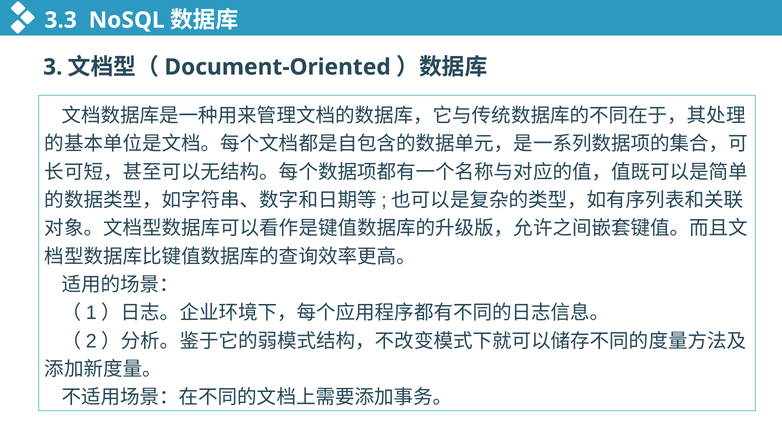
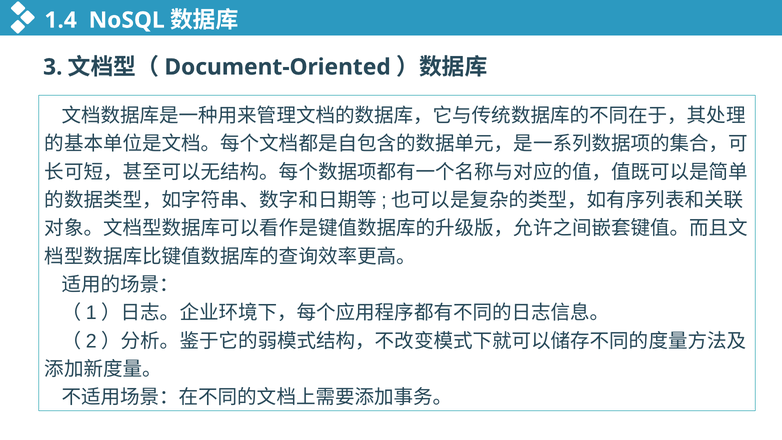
3.3: 3.3 -> 1.4 (61, 20)
